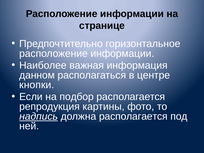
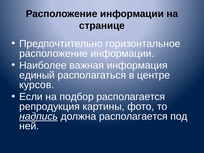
данном: данном -> единый (37, 75)
кнопки: кнопки -> курсов (37, 85)
